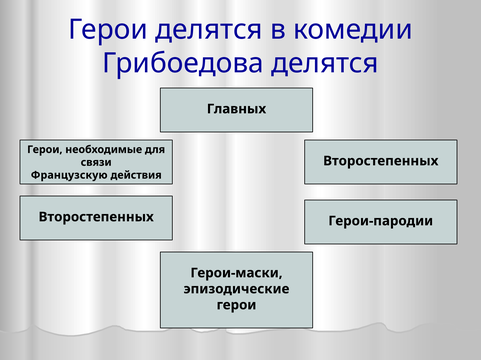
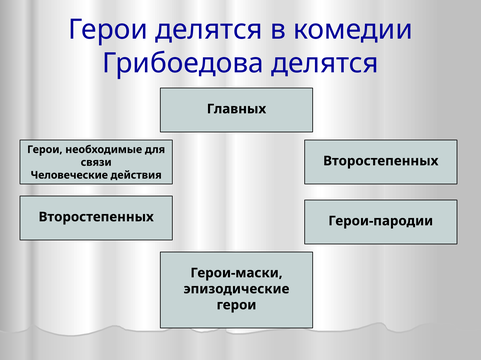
Французскую: Французскую -> Человеческие (69, 175)
